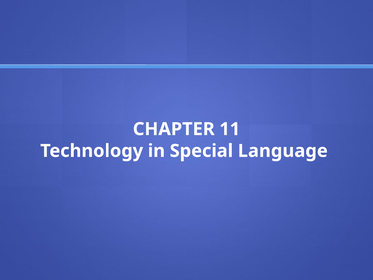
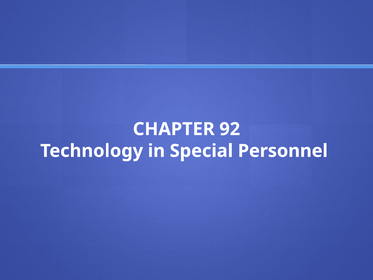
11: 11 -> 92 (230, 129)
Language: Language -> Personnel (283, 151)
